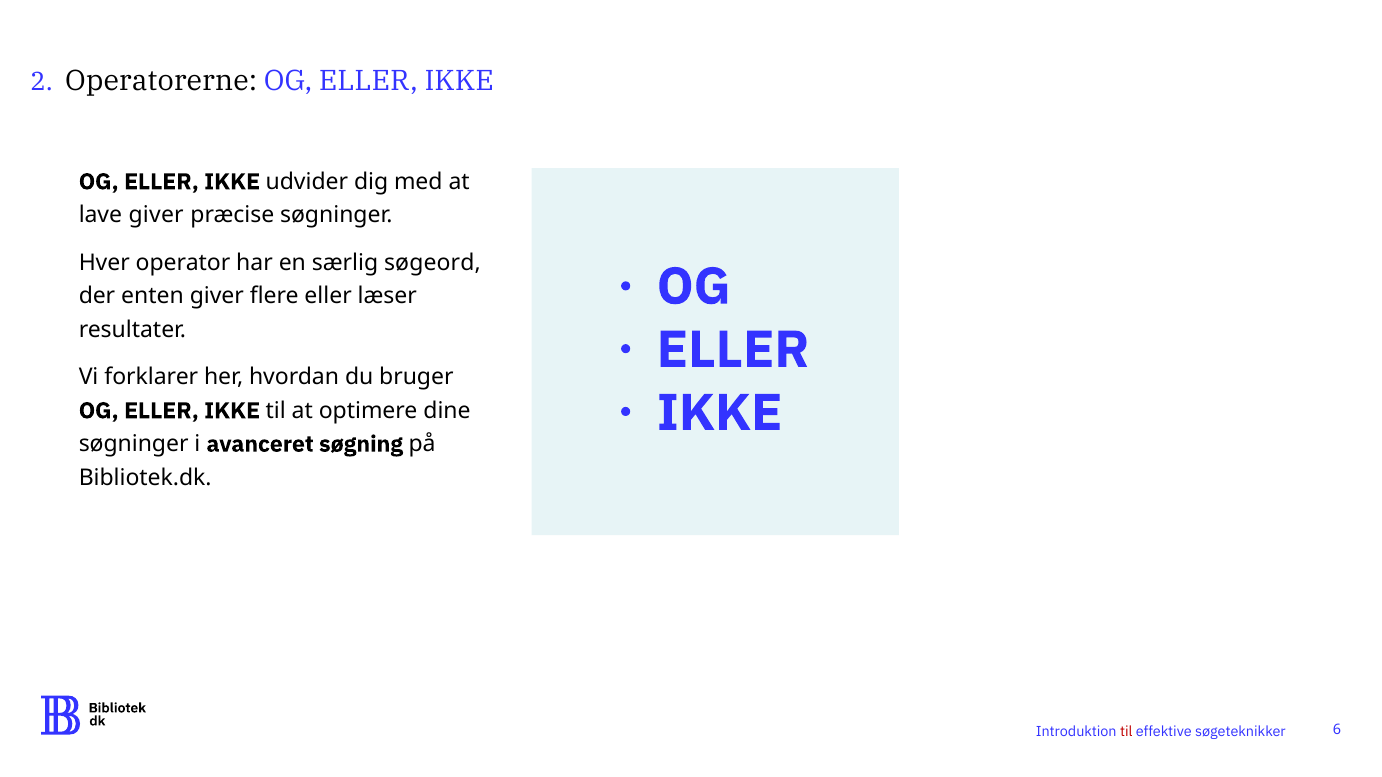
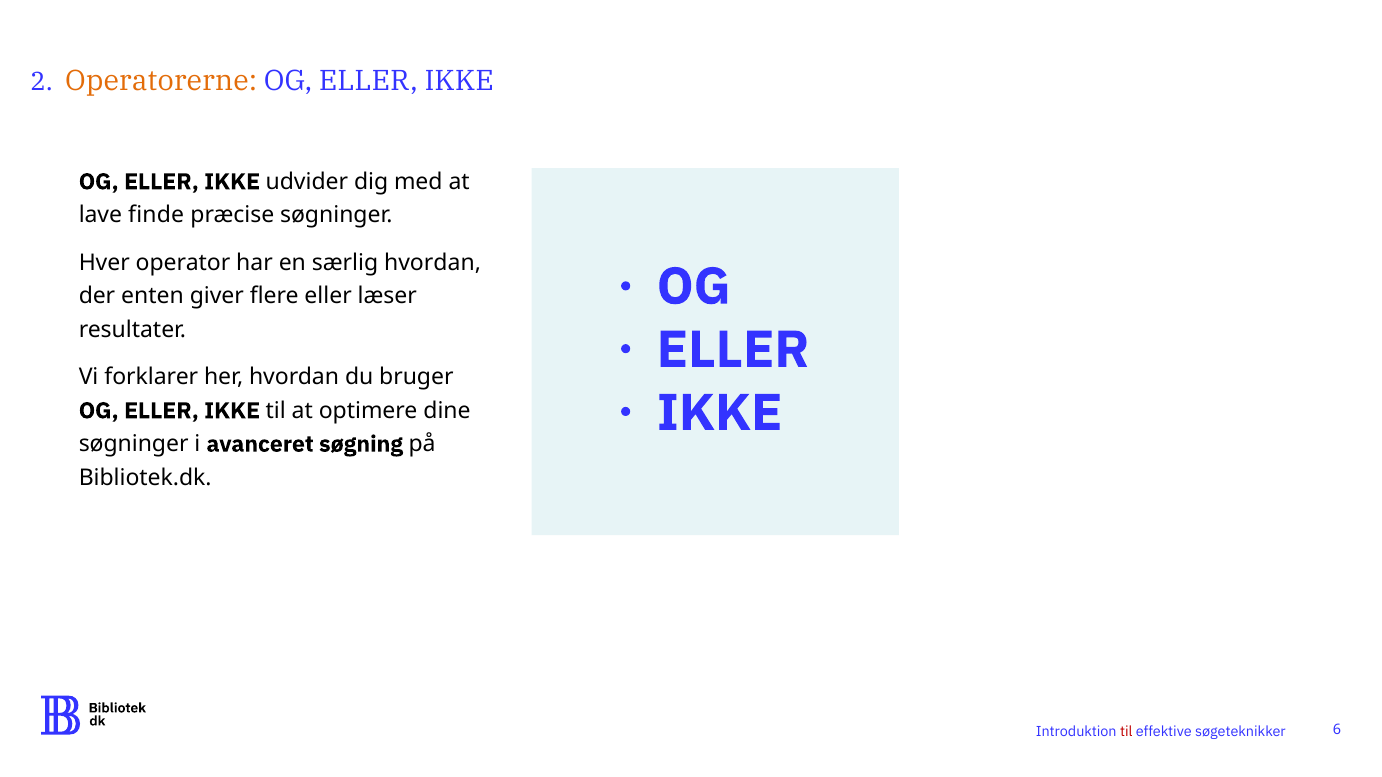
Operatorerne colour: black -> orange (161, 81)
lave giver: giver -> finde (156, 215)
særlig søgeord: søgeord -> hvordan (432, 263)
